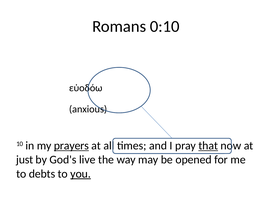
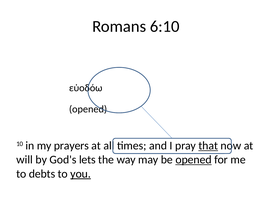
0:10: 0:10 -> 6:10 (165, 26)
anxious: anxious -> opened (88, 109)
prayers underline: present -> none (71, 146)
just: just -> will (25, 160)
live: live -> lets (87, 160)
opened underline: none -> present (194, 160)
